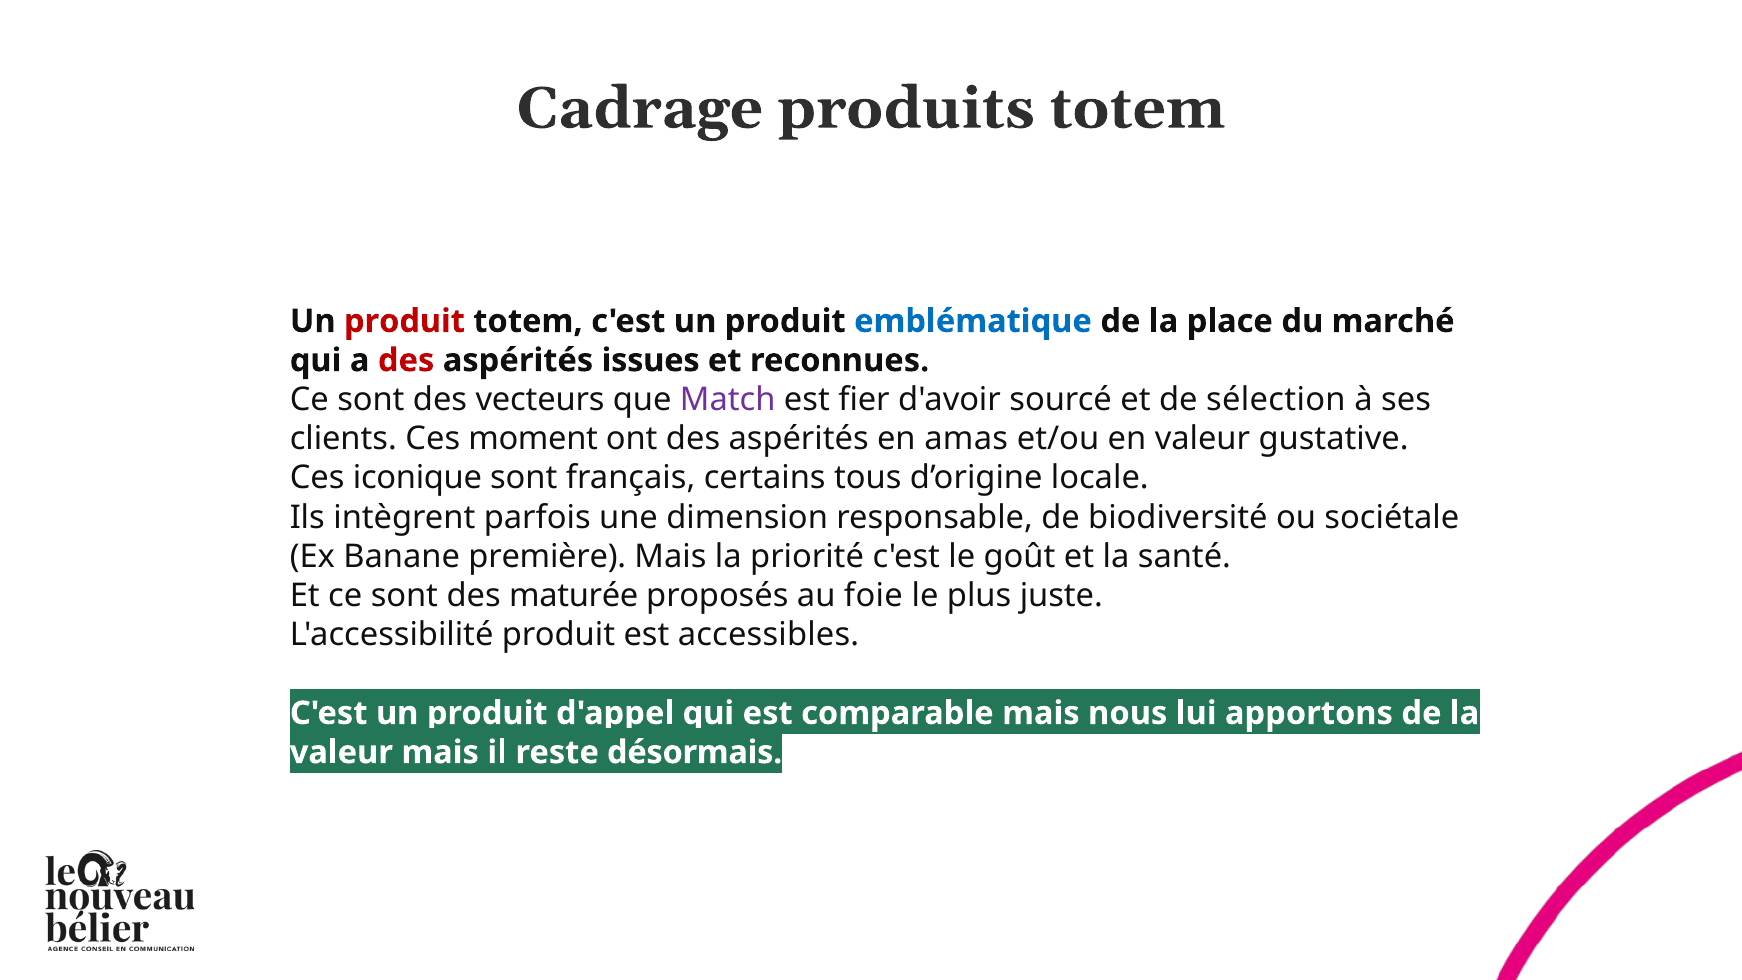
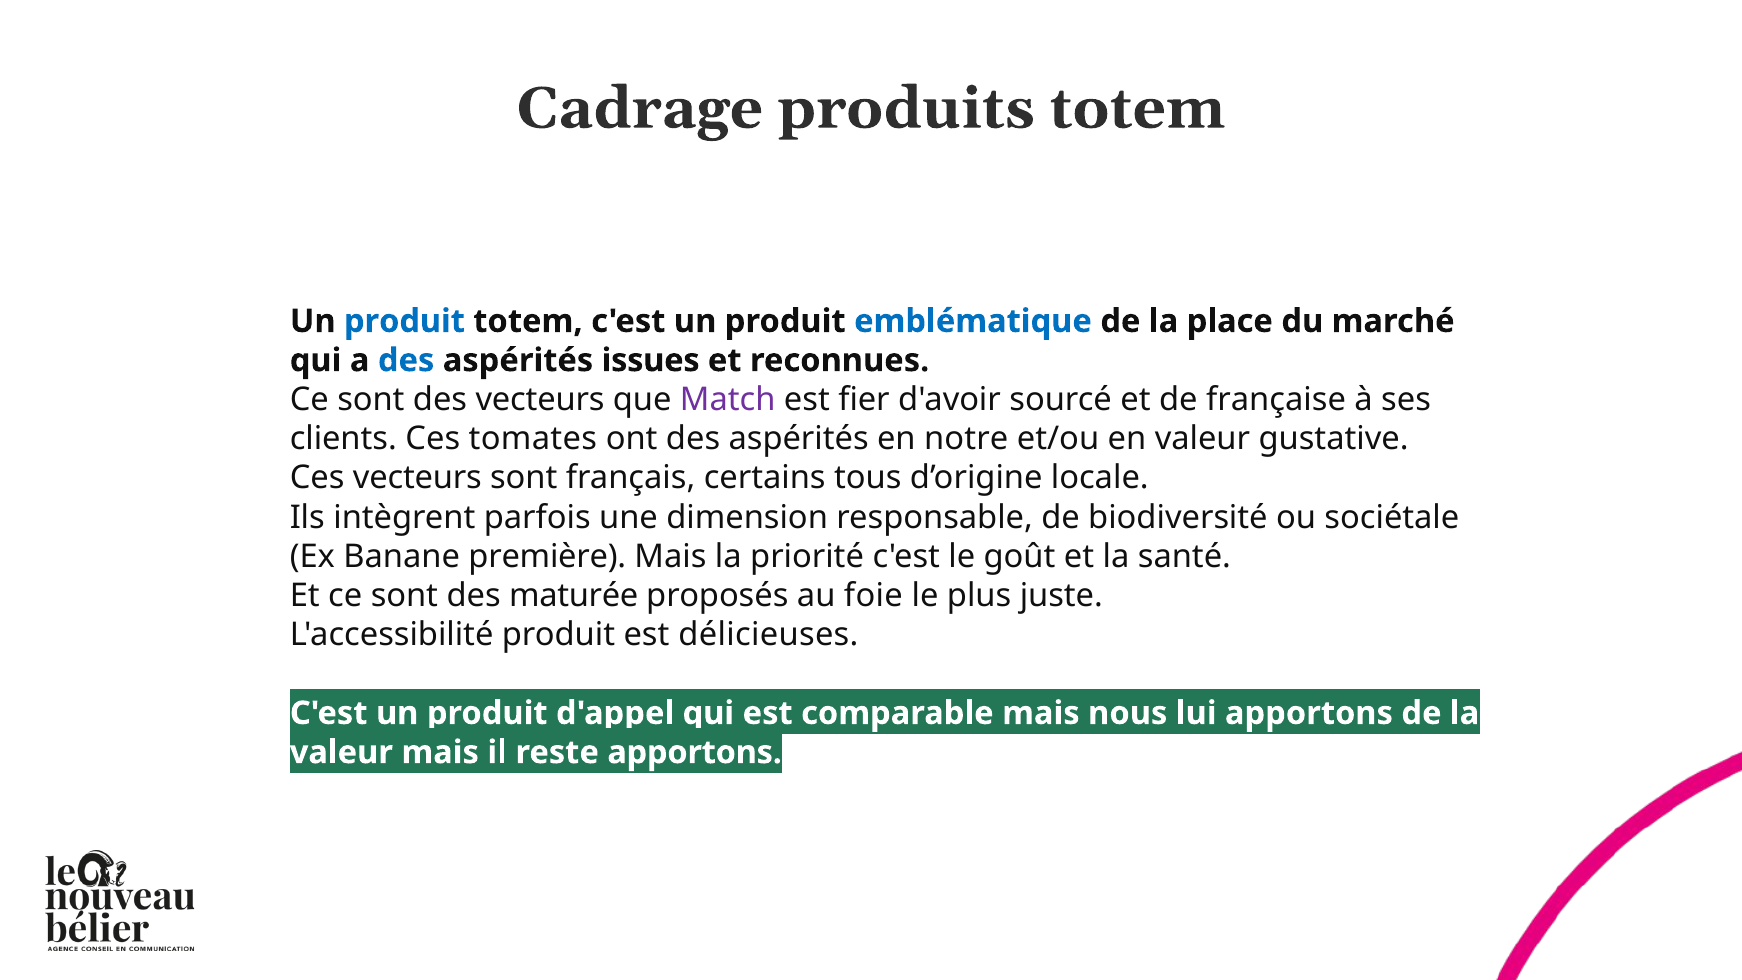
produit colour: red -> blue (404, 321)
des colour: red -> blue (406, 360)
sélection: sélection -> française (1276, 400)
moment: moment -> tomates (533, 439)
amas: amas -> notre (966, 439)
Ces iconique: iconique -> vecteurs (417, 478)
accessibles: accessibles -> délicieuses (768, 635)
reste désormais: désormais -> apportons (695, 752)
